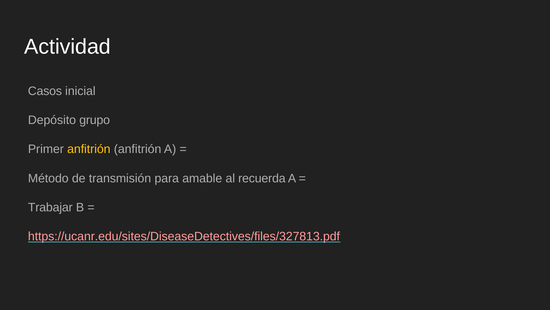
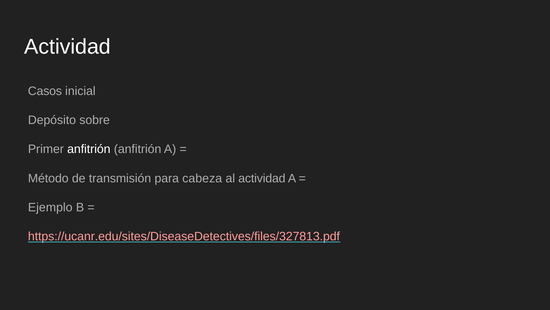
grupo: grupo -> sobre (95, 120)
anfitrión colour: yellow -> white (89, 149)
amable: amable -> cabeza (202, 178)
al recuerda: recuerda -> actividad (262, 178)
Trabajar: Trabajar -> Ejemplo (50, 207)
